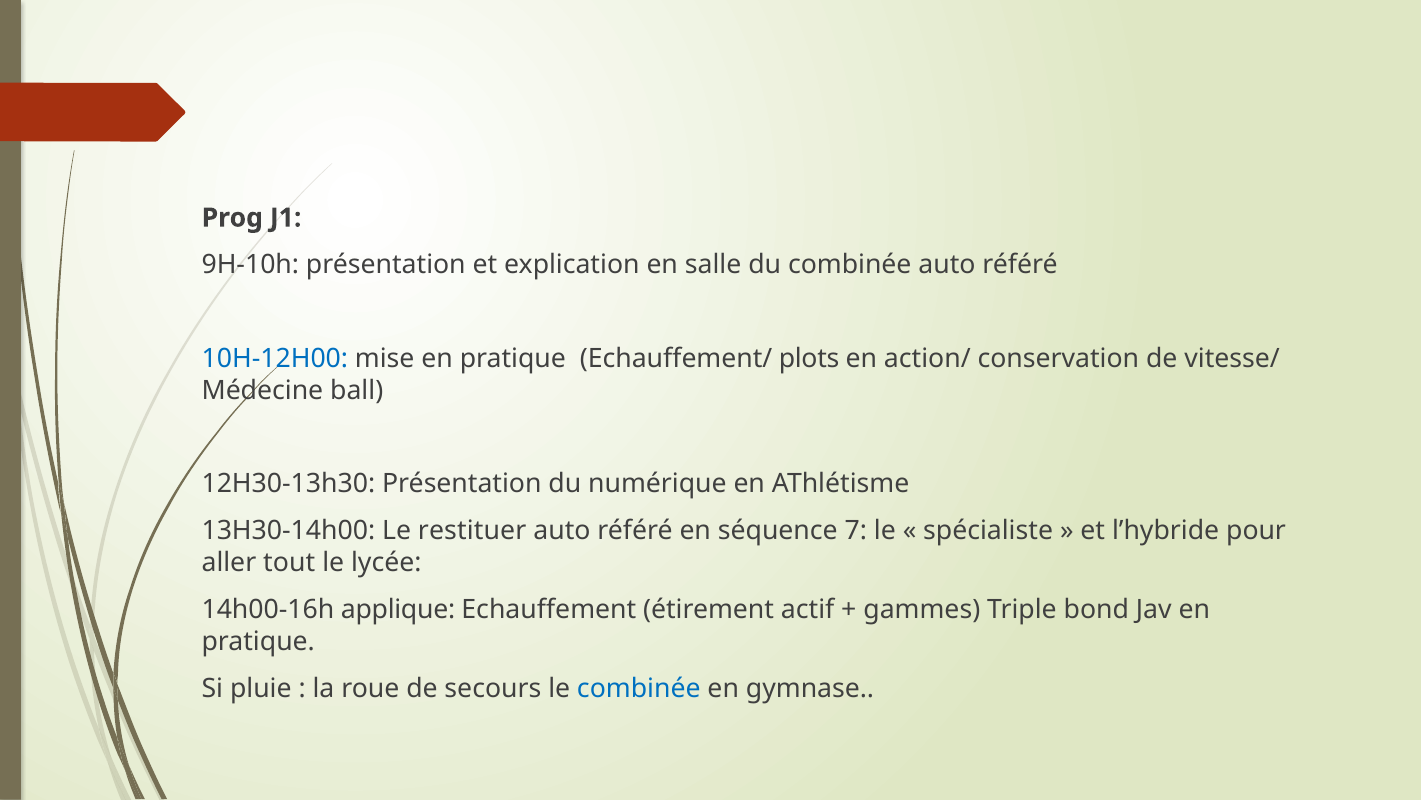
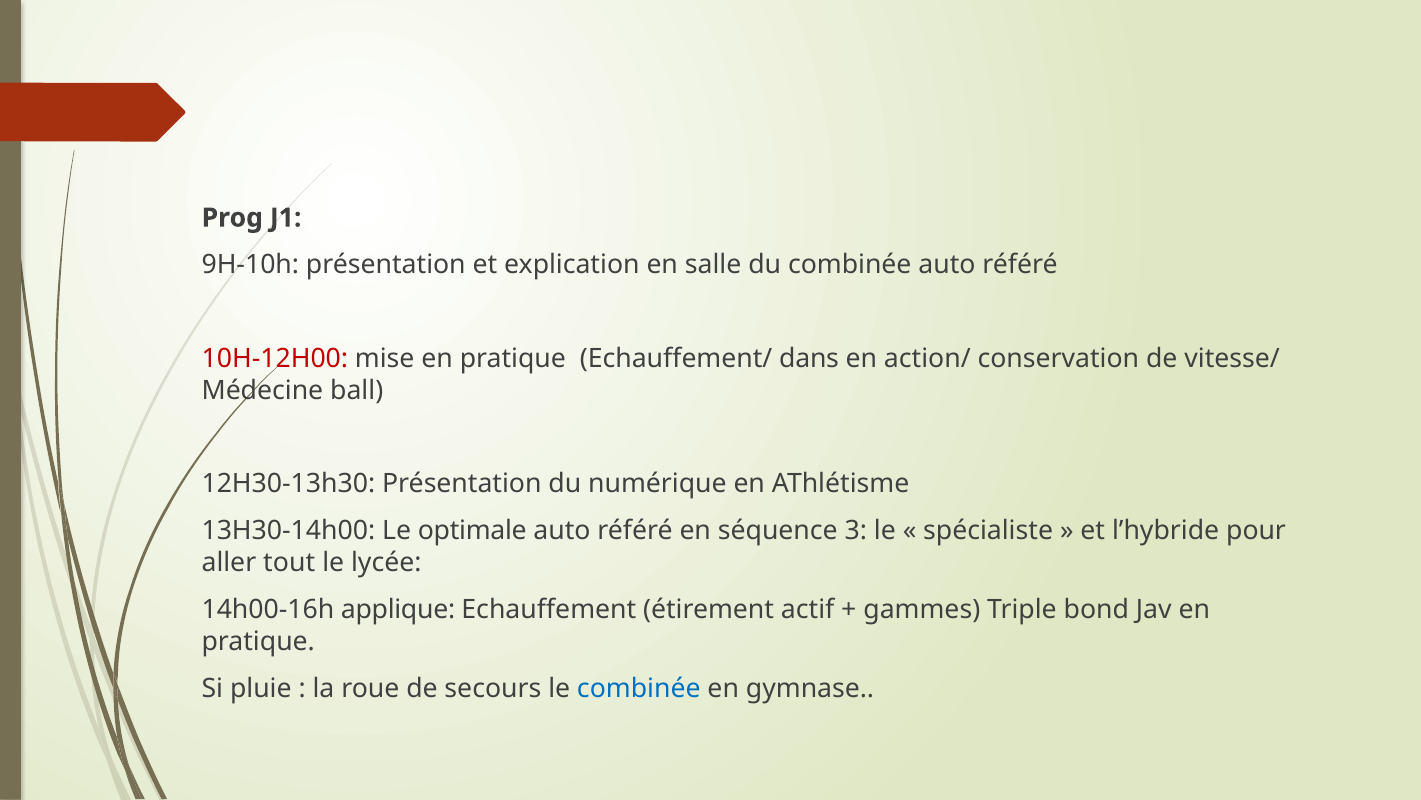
10H-12H00 colour: blue -> red (275, 358)
plots: plots -> dans (809, 358)
restituer: restituer -> optimale (472, 530)
7: 7 -> 3 (856, 530)
